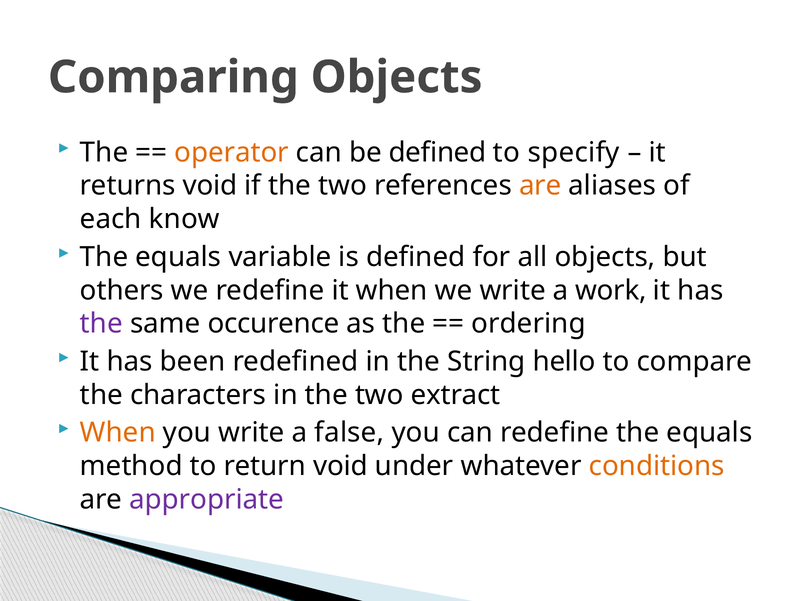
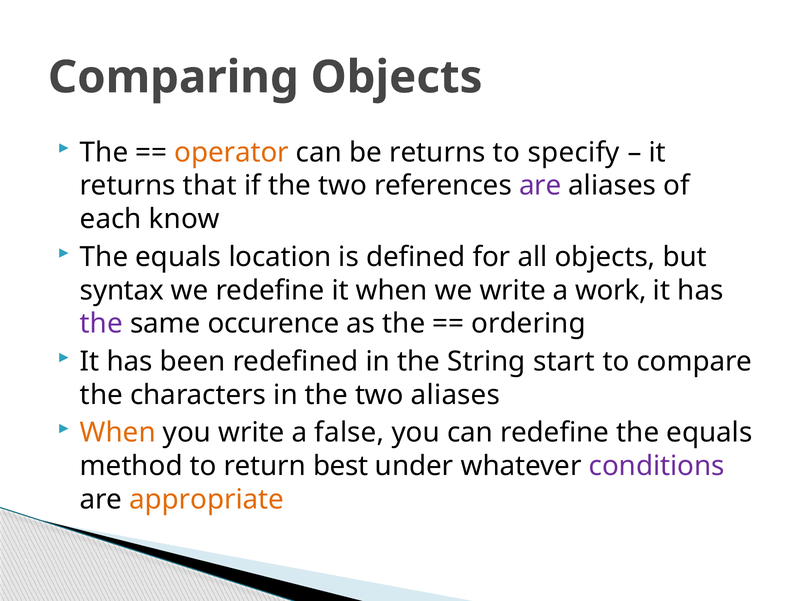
be defined: defined -> returns (437, 152)
returns void: void -> that (210, 186)
are colour: orange -> purple (540, 186)
variable: variable -> location (280, 257)
others: others -> syntax (122, 290)
hello: hello -> start (564, 361)
two extract: extract -> aliases (455, 395)
return void: void -> best (341, 466)
conditions colour: orange -> purple (657, 466)
appropriate colour: purple -> orange (207, 499)
